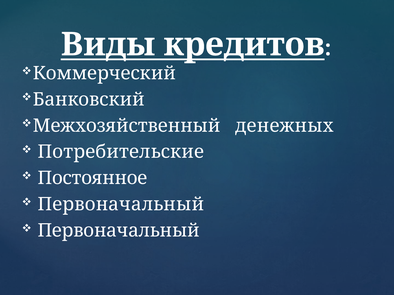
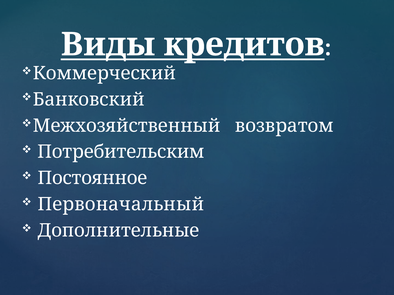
денежных: денежных -> возвратом (284, 126)
Потребительские: Потребительские -> Потребительским (121, 152)
Первоначальный: Первоначальный -> Дополнительные (119, 231)
